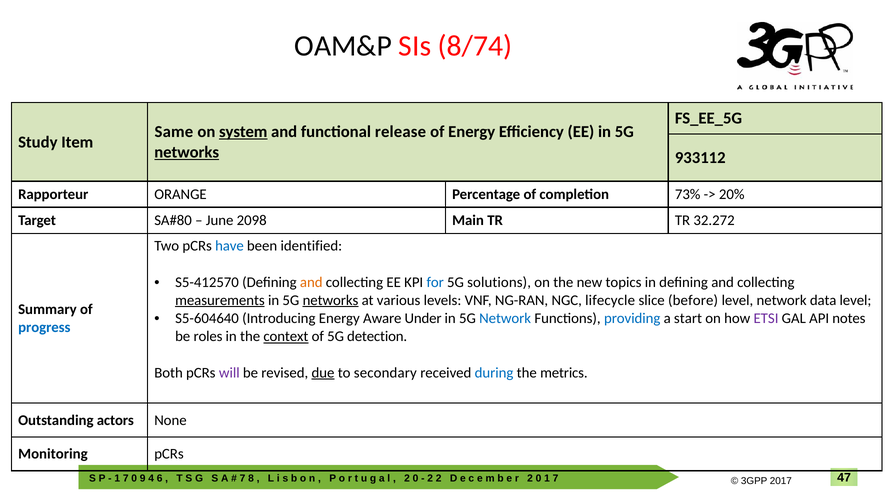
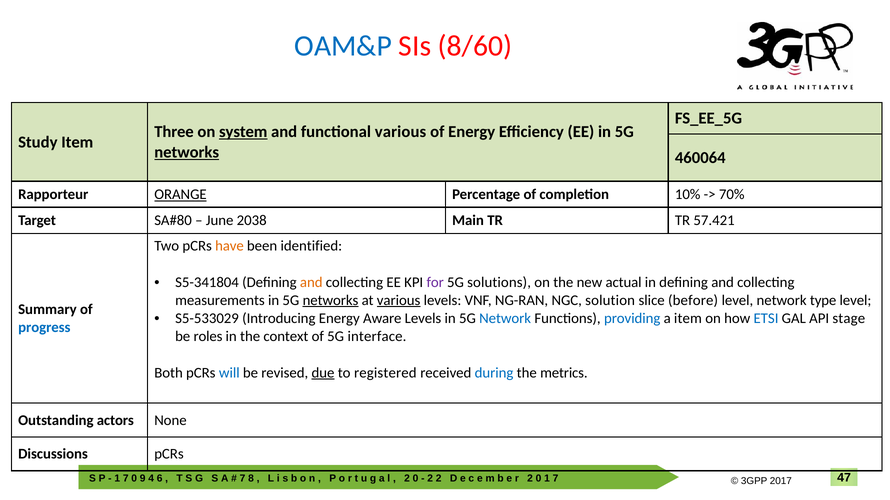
OAM&P colour: black -> blue (343, 46)
8/74: 8/74 -> 8/60 (475, 46)
Same: Same -> Three (174, 132)
functional release: release -> various (401, 132)
933112: 933112 -> 460064 (700, 158)
ORANGE underline: none -> present (180, 195)
73%: 73% -> 10% (688, 195)
20%: 20% -> 70% (732, 195)
2098: 2098 -> 2038 (252, 221)
32.272: 32.272 -> 57.421 (714, 221)
have colour: blue -> orange (229, 246)
S5-412570: S5-412570 -> S5-341804 (207, 282)
for colour: blue -> purple (435, 282)
topics: topics -> actual (624, 282)
measurements underline: present -> none (220, 301)
various underline: none -> present (399, 301)
lifecycle: lifecycle -> solution (610, 301)
data: data -> type (823, 301)
S5-604640: S5-604640 -> S5-533029 (207, 319)
Aware Under: Under -> Levels (423, 319)
a start: start -> item (688, 319)
ETSI colour: purple -> blue (766, 319)
notes: notes -> stage (849, 319)
context underline: present -> none (286, 337)
detection: detection -> interface (377, 337)
will colour: purple -> blue (229, 373)
secondary: secondary -> registered (385, 373)
Monitoring: Monitoring -> Discussions (53, 455)
